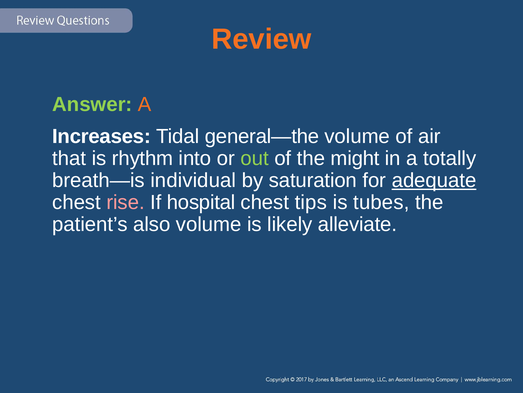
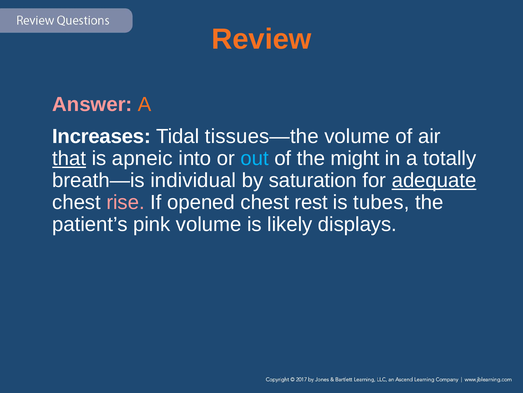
Answer colour: light green -> pink (92, 104)
general—the: general—the -> tissues—the (262, 136)
that underline: none -> present (69, 158)
rhythm: rhythm -> apneic (142, 158)
out colour: light green -> light blue (255, 158)
hospital: hospital -> opened (201, 202)
tips: tips -> rest (311, 202)
also: also -> pink (152, 224)
alleviate: alleviate -> displays (357, 224)
